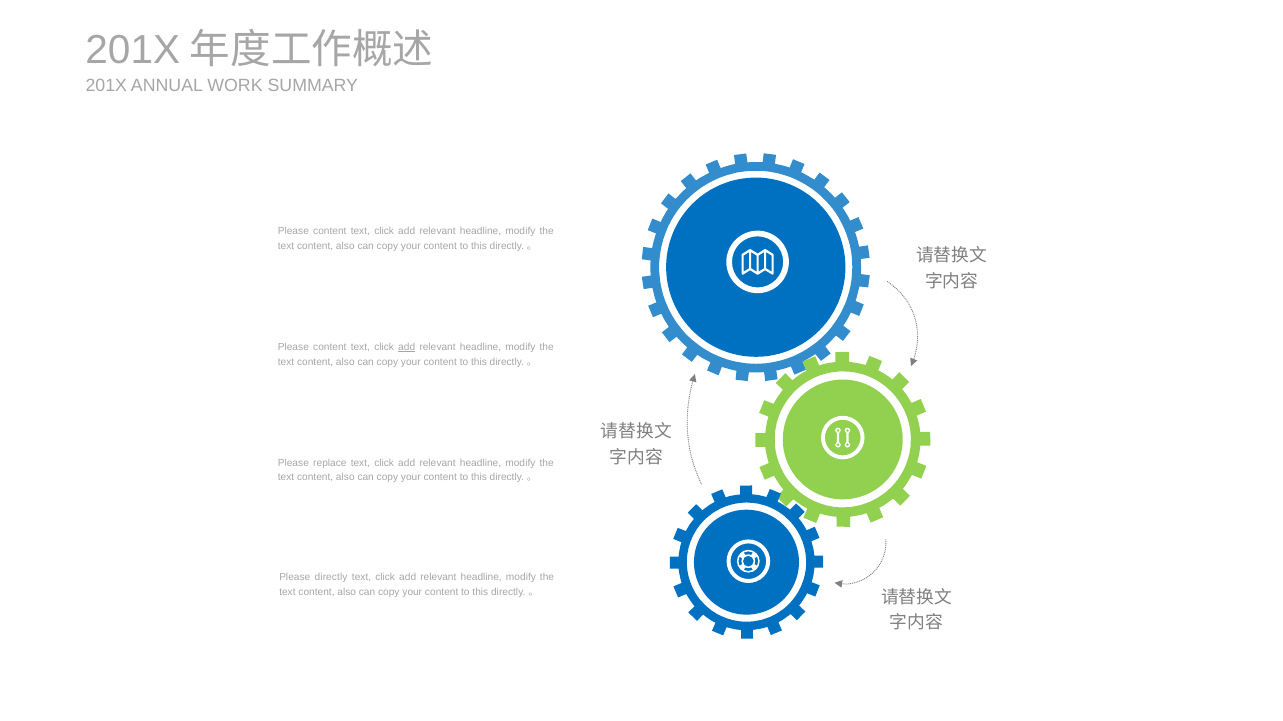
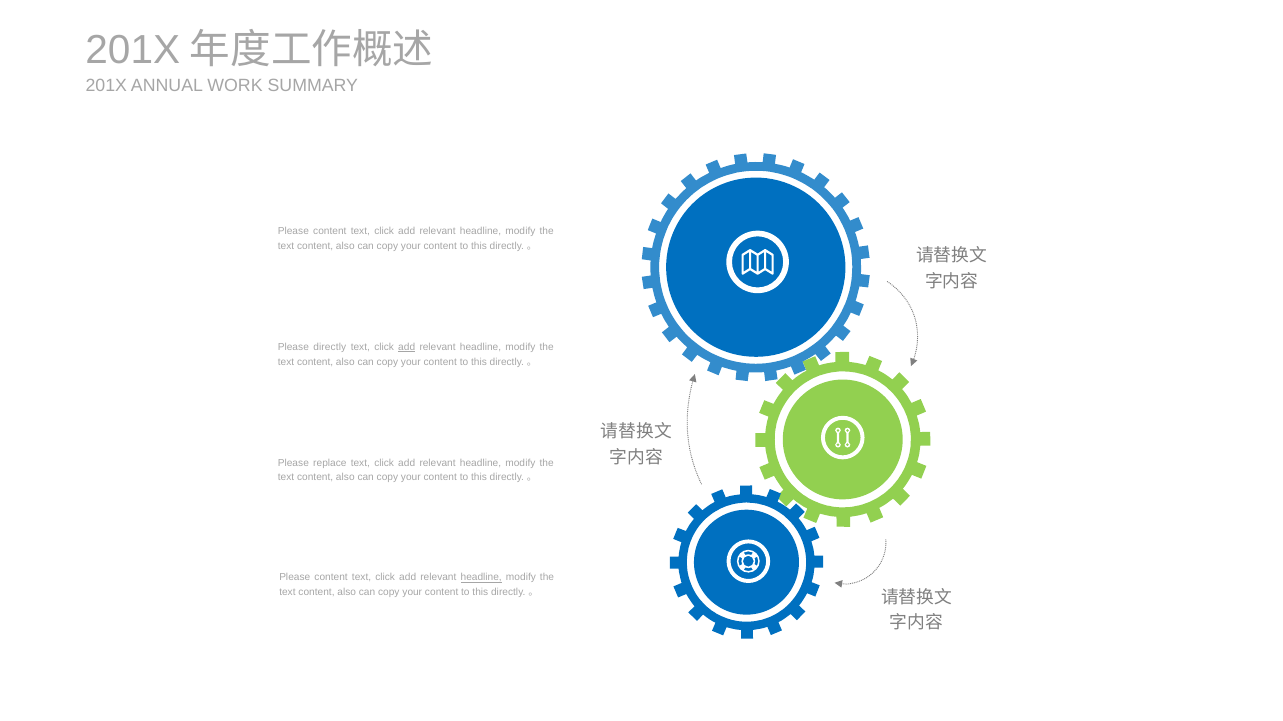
content: content -> directly (330, 347)
directly: directly -> content (331, 578)
headline underline: none -> present (481, 578)
